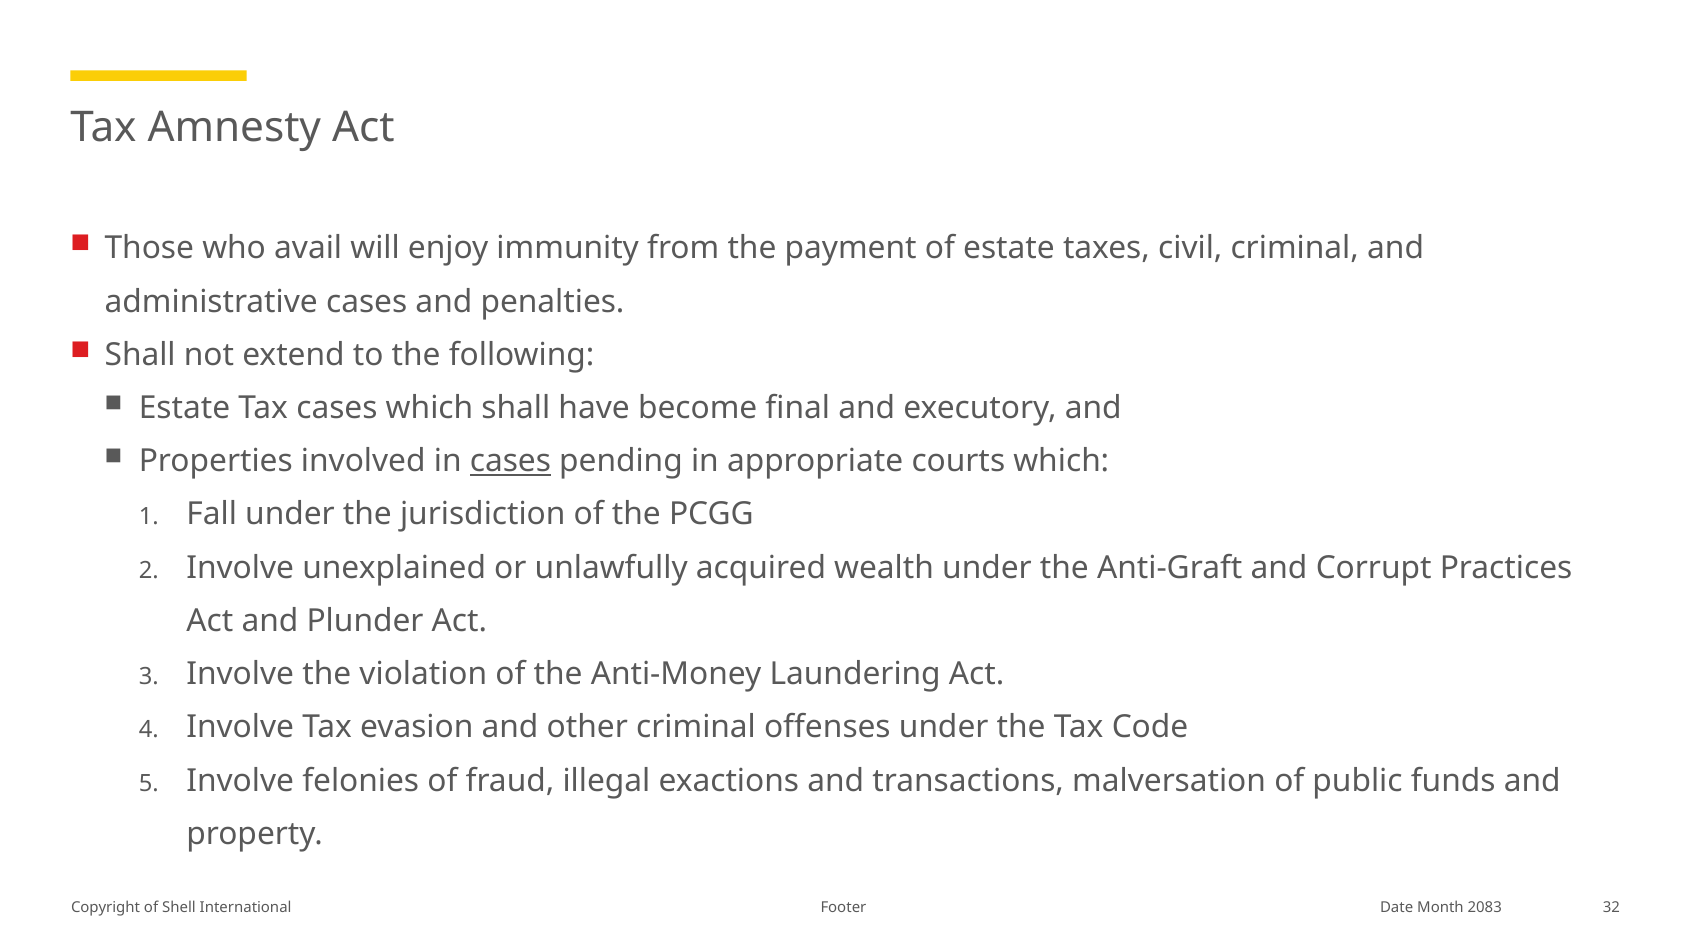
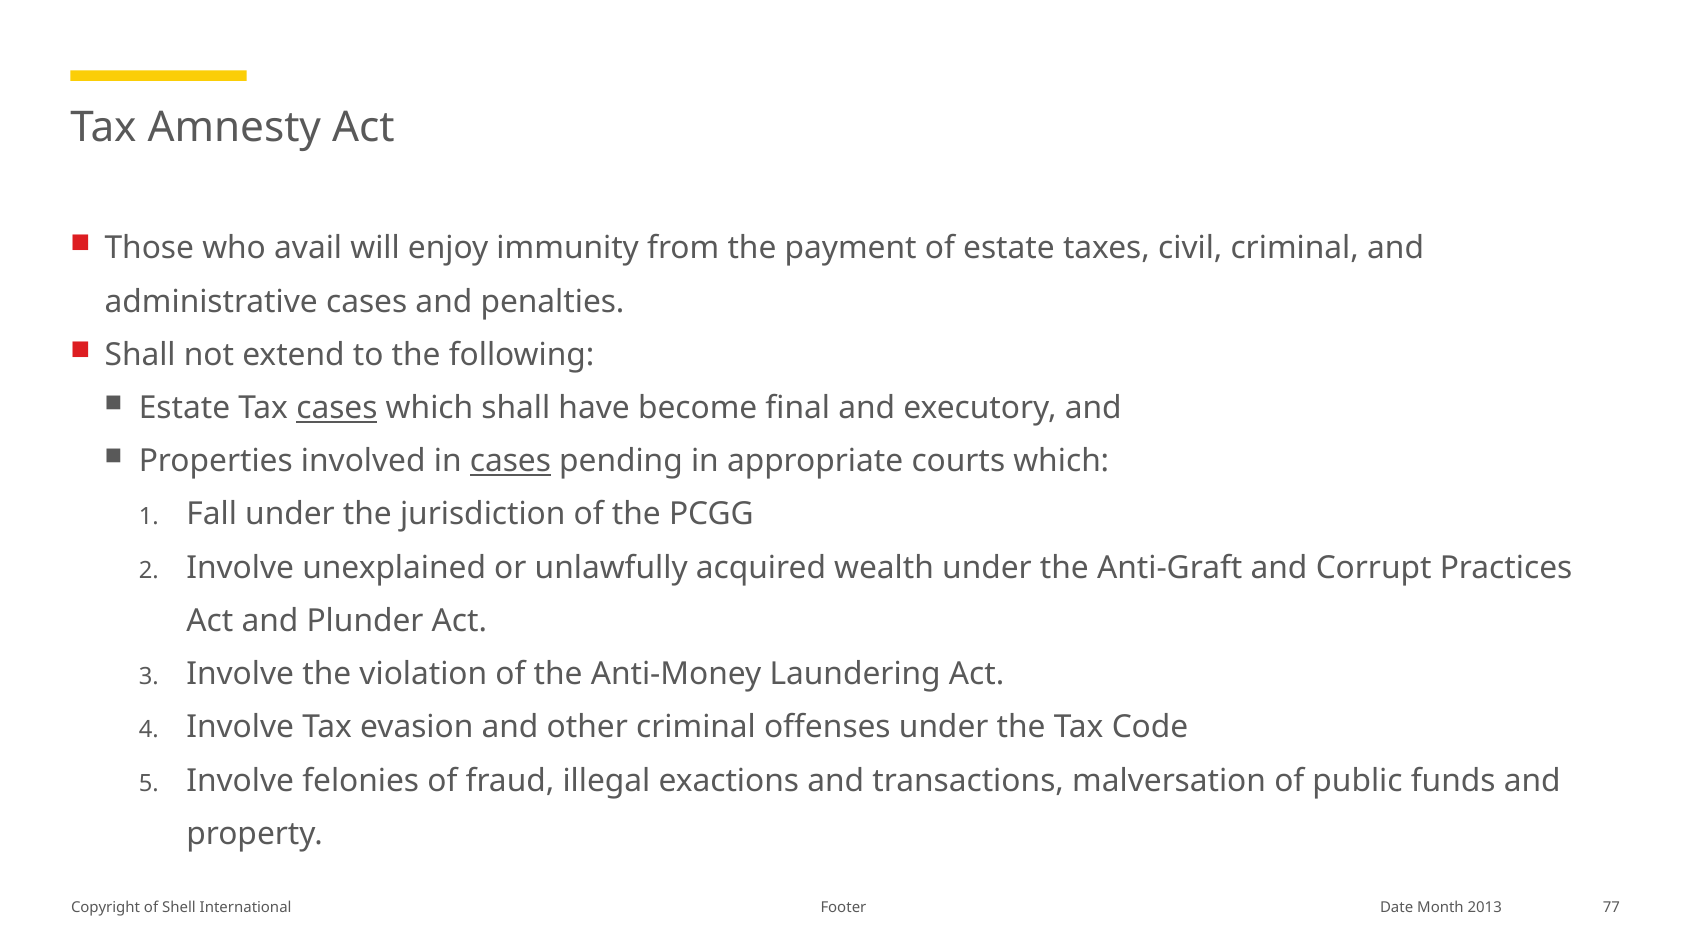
cases underline: none -> present (337, 408)
2083: 2083 -> 2013 (1485, 907)
32: 32 -> 77 (1611, 907)
